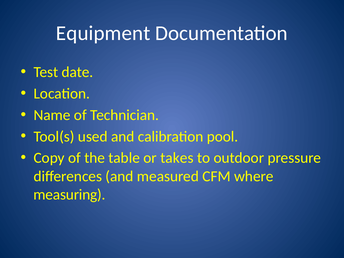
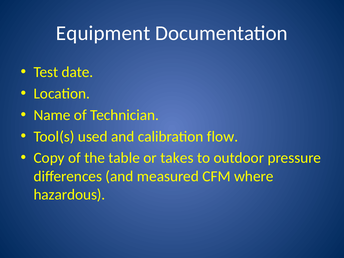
pool: pool -> flow (223, 136)
measuring: measuring -> hazardous (69, 195)
